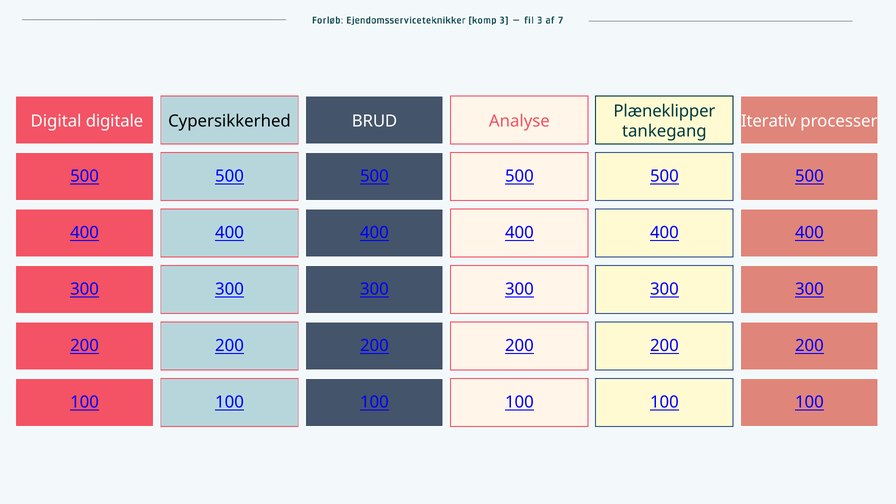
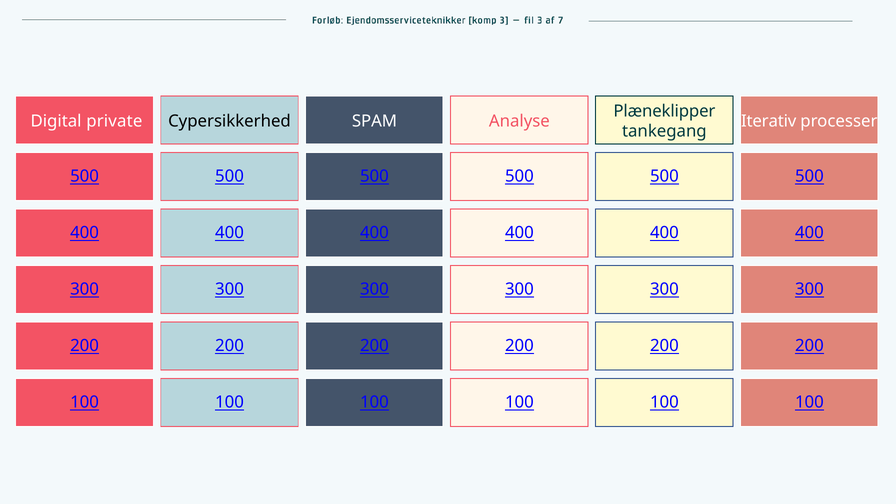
digitale: digitale -> private (114, 121)
BRUD: BRUD -> SPAM (375, 121)
